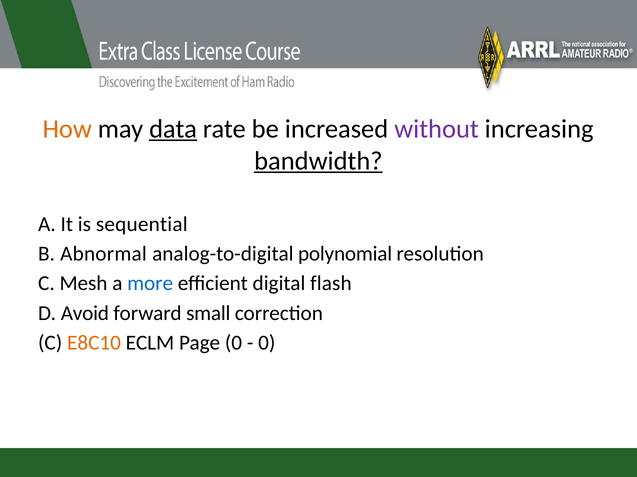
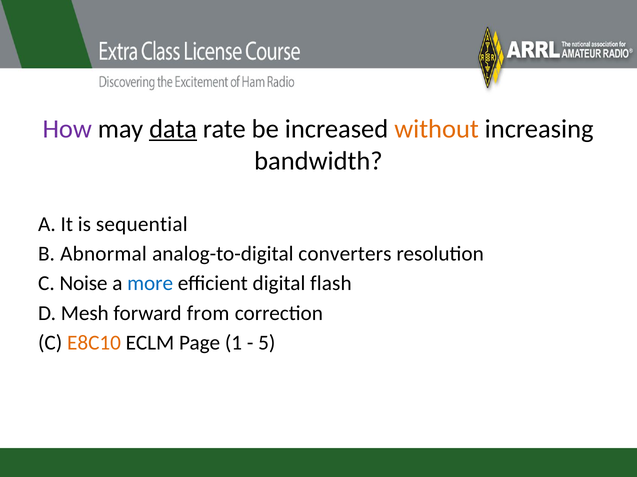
How colour: orange -> purple (67, 129)
without colour: purple -> orange (437, 129)
bandwidth underline: present -> none (318, 161)
polynomial: polynomial -> converters (345, 254)
Mesh: Mesh -> Noise (84, 284)
Avoid: Avoid -> Mesh (85, 314)
small: small -> from (208, 314)
Page 0: 0 -> 1 (234, 343)
0: 0 -> 5 (267, 343)
